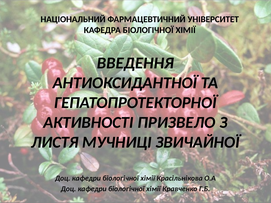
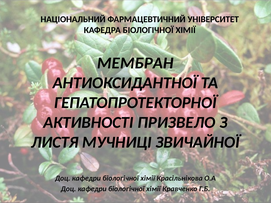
ВВЕДЕННЯ: ВВЕДЕННЯ -> МЕМБРАН (135, 63)
